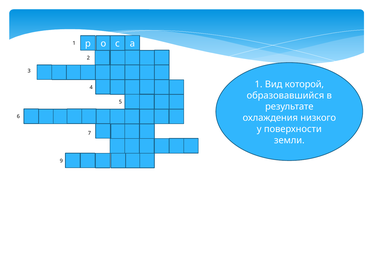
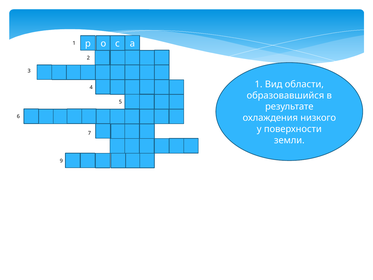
которой: которой -> области (304, 84)
